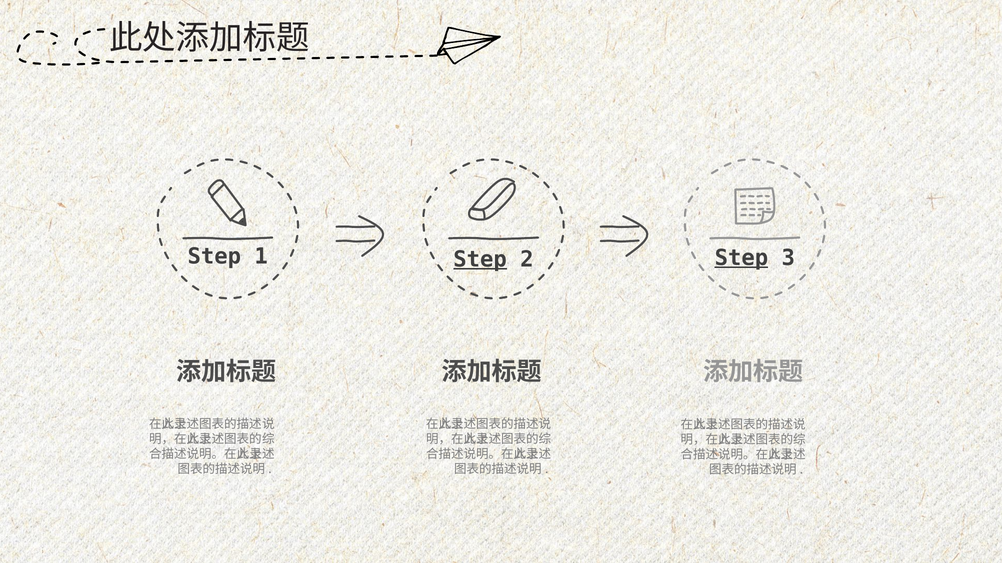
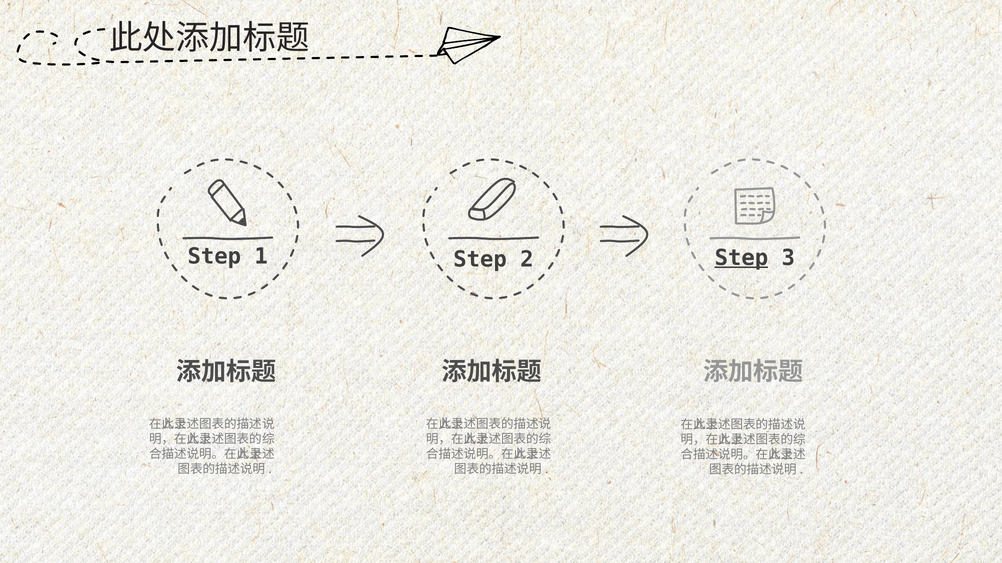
Step underline: present -> none (480, 260)
